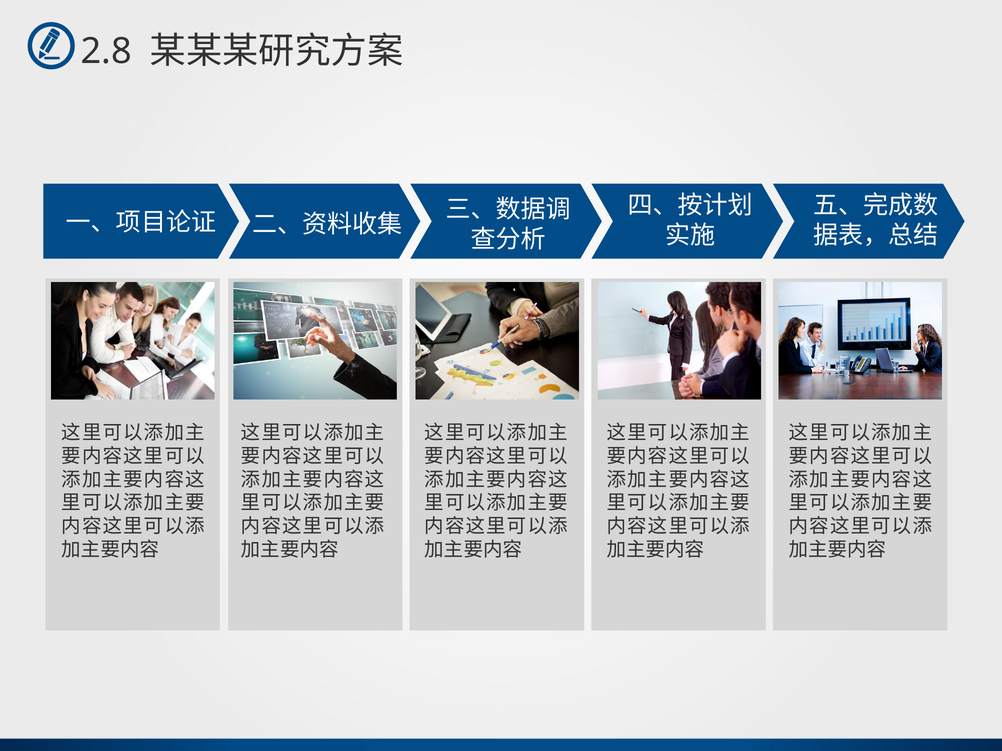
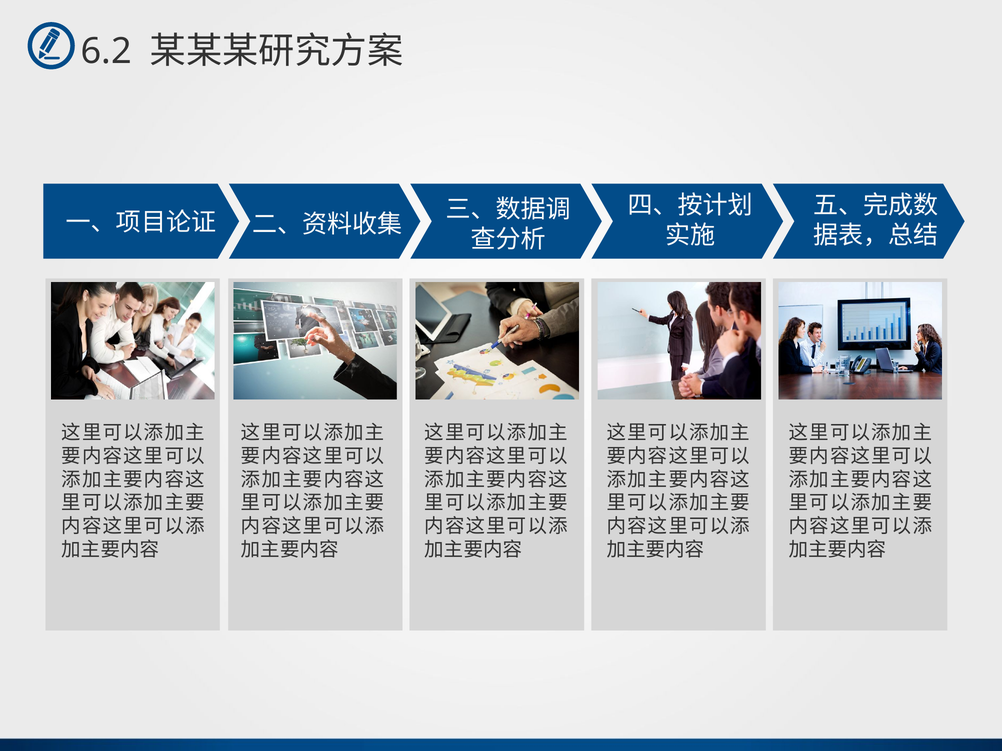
2.8: 2.8 -> 6.2 (106, 51)
